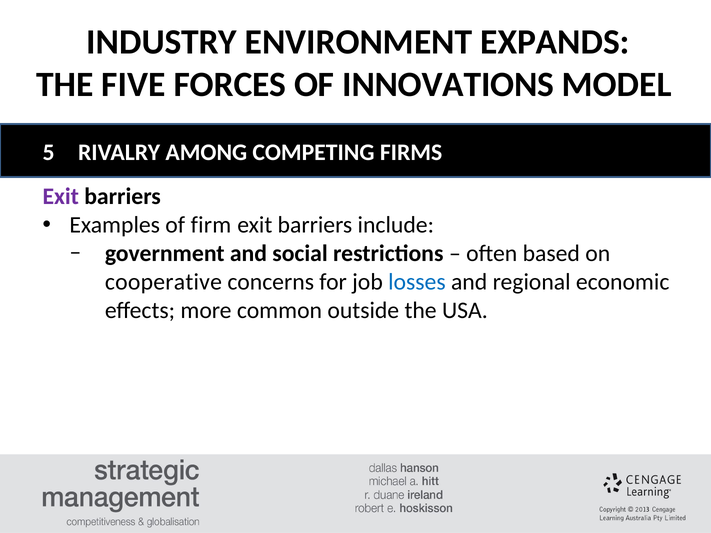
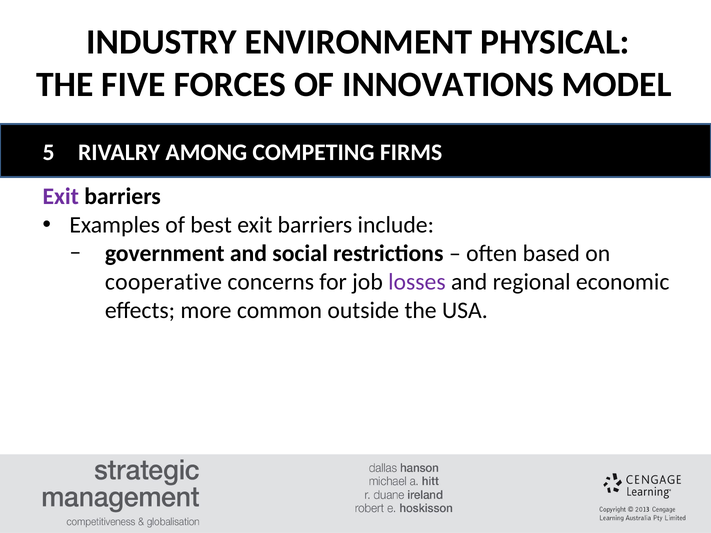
EXPANDS: EXPANDS -> PHYSICAL (555, 42)
firm: firm -> best (211, 225)
losses colour: blue -> purple (417, 282)
